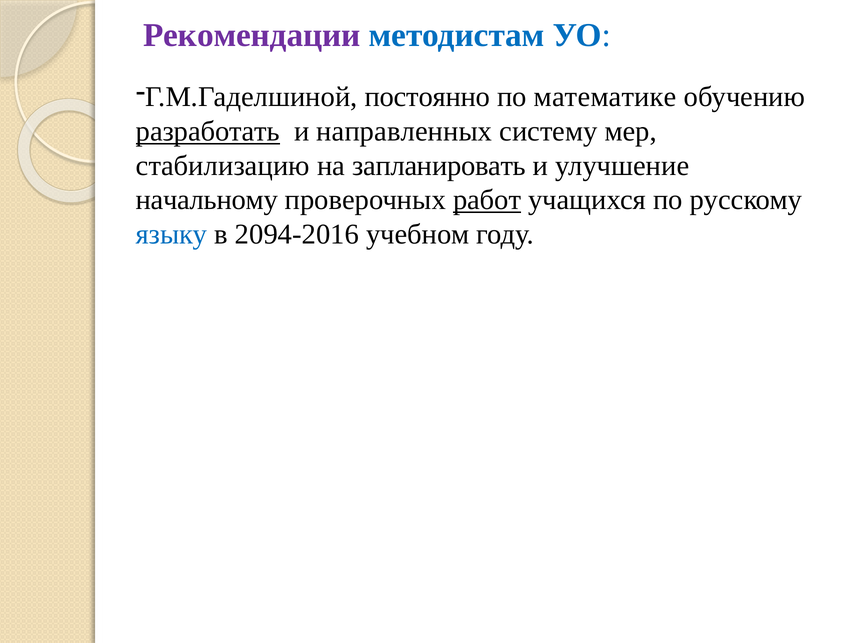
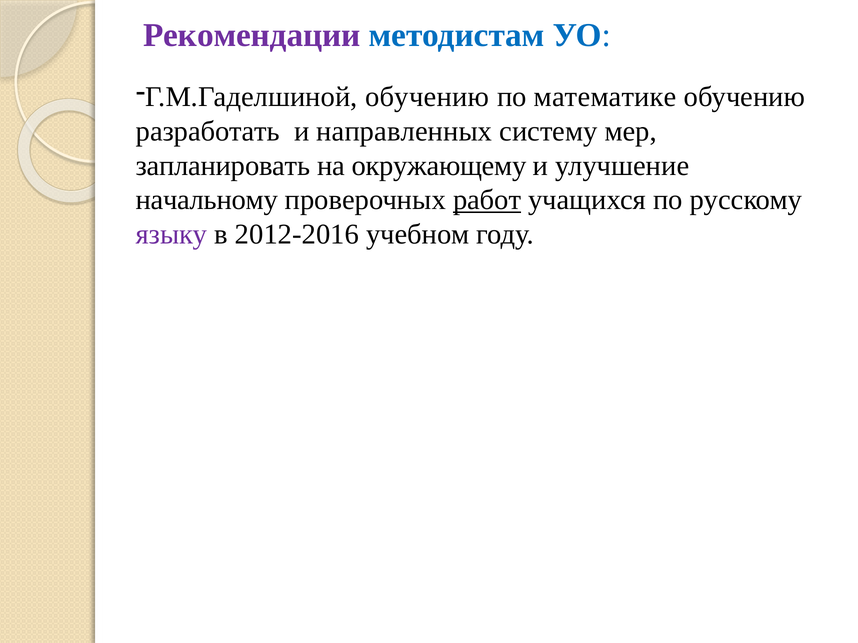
Г.М.Гаделшиной постоянно: постоянно -> обучению (427, 97)
разработать underline: present -> none (208, 131)
стабилизацию: стабилизацию -> запланировать (223, 166)
запланировать: запланировать -> окружающему (439, 166)
языку colour: blue -> purple (172, 234)
2094-2016: 2094-2016 -> 2012-2016 (297, 234)
